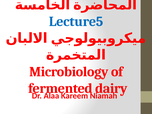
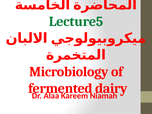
Lecture5 colour: blue -> green (76, 22)
